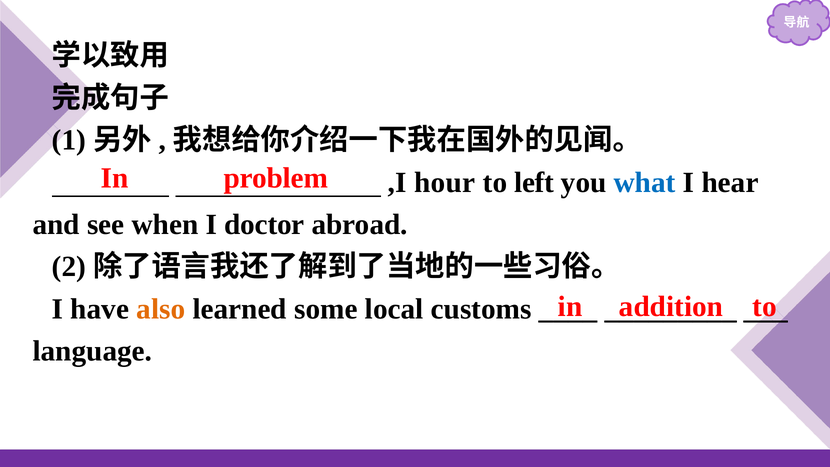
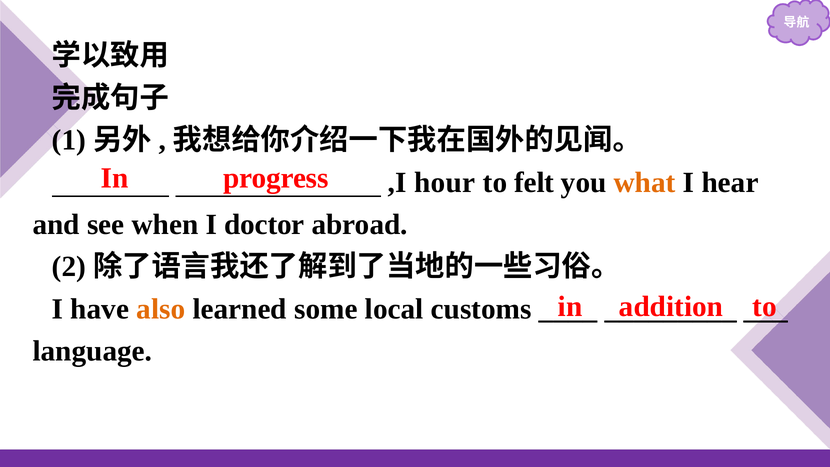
problem: problem -> progress (276, 178)
left: left -> felt (534, 182)
what colour: blue -> orange (645, 182)
